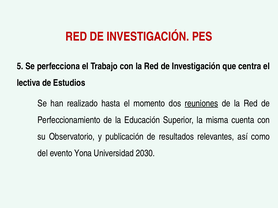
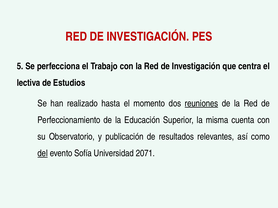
del underline: none -> present (43, 154)
Yona: Yona -> Sofía (83, 154)
2030: 2030 -> 2071 (145, 154)
